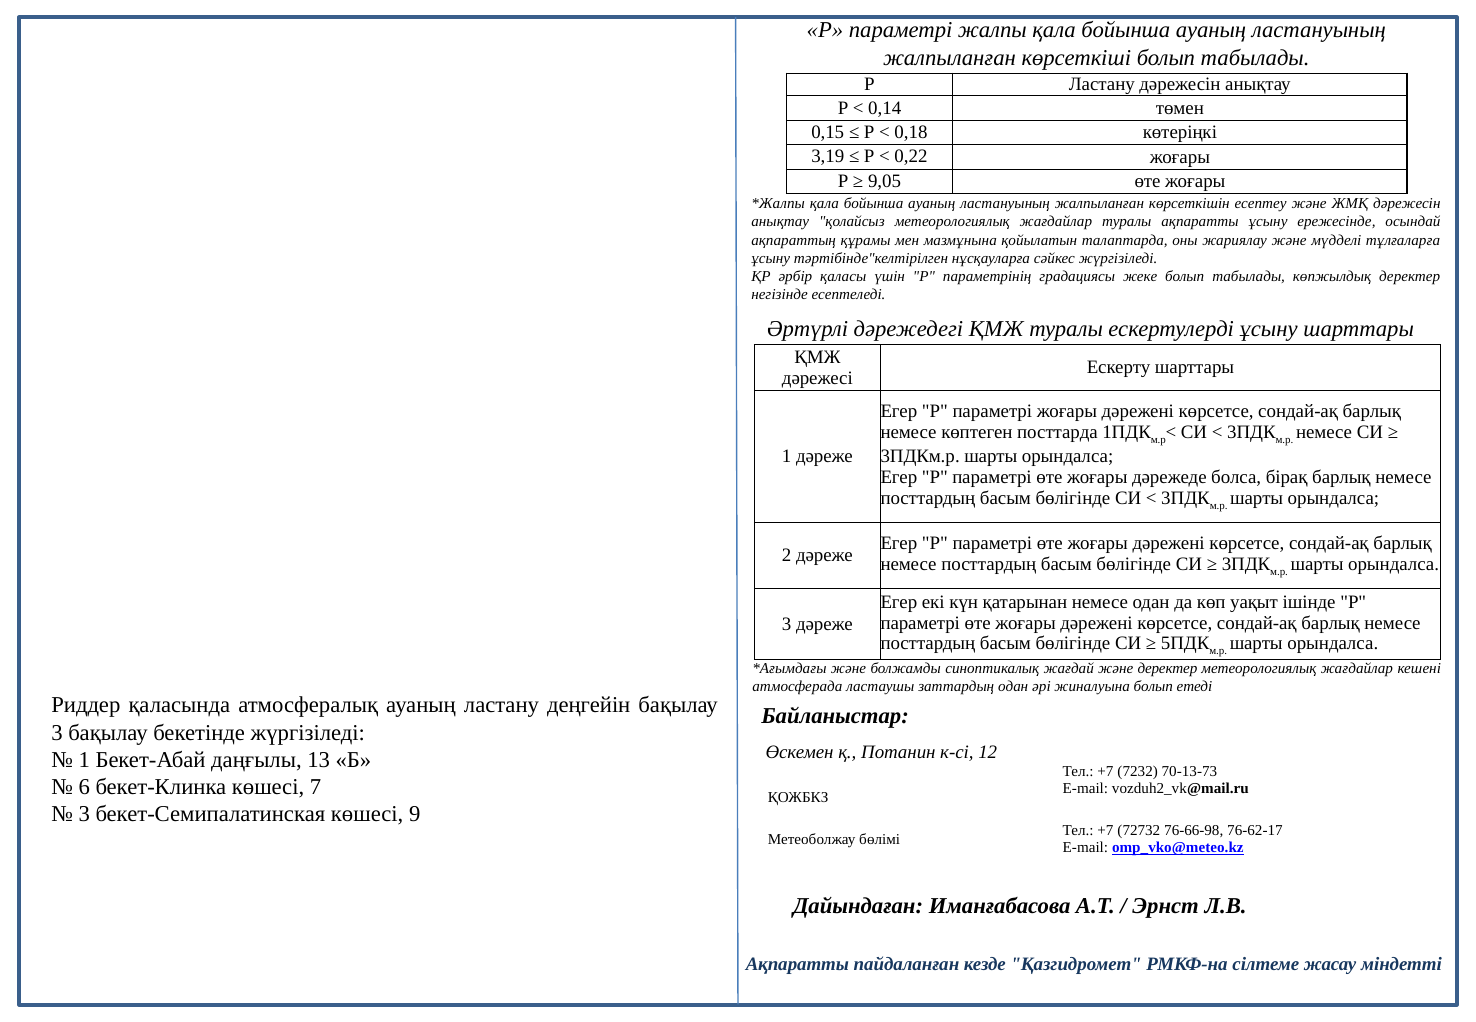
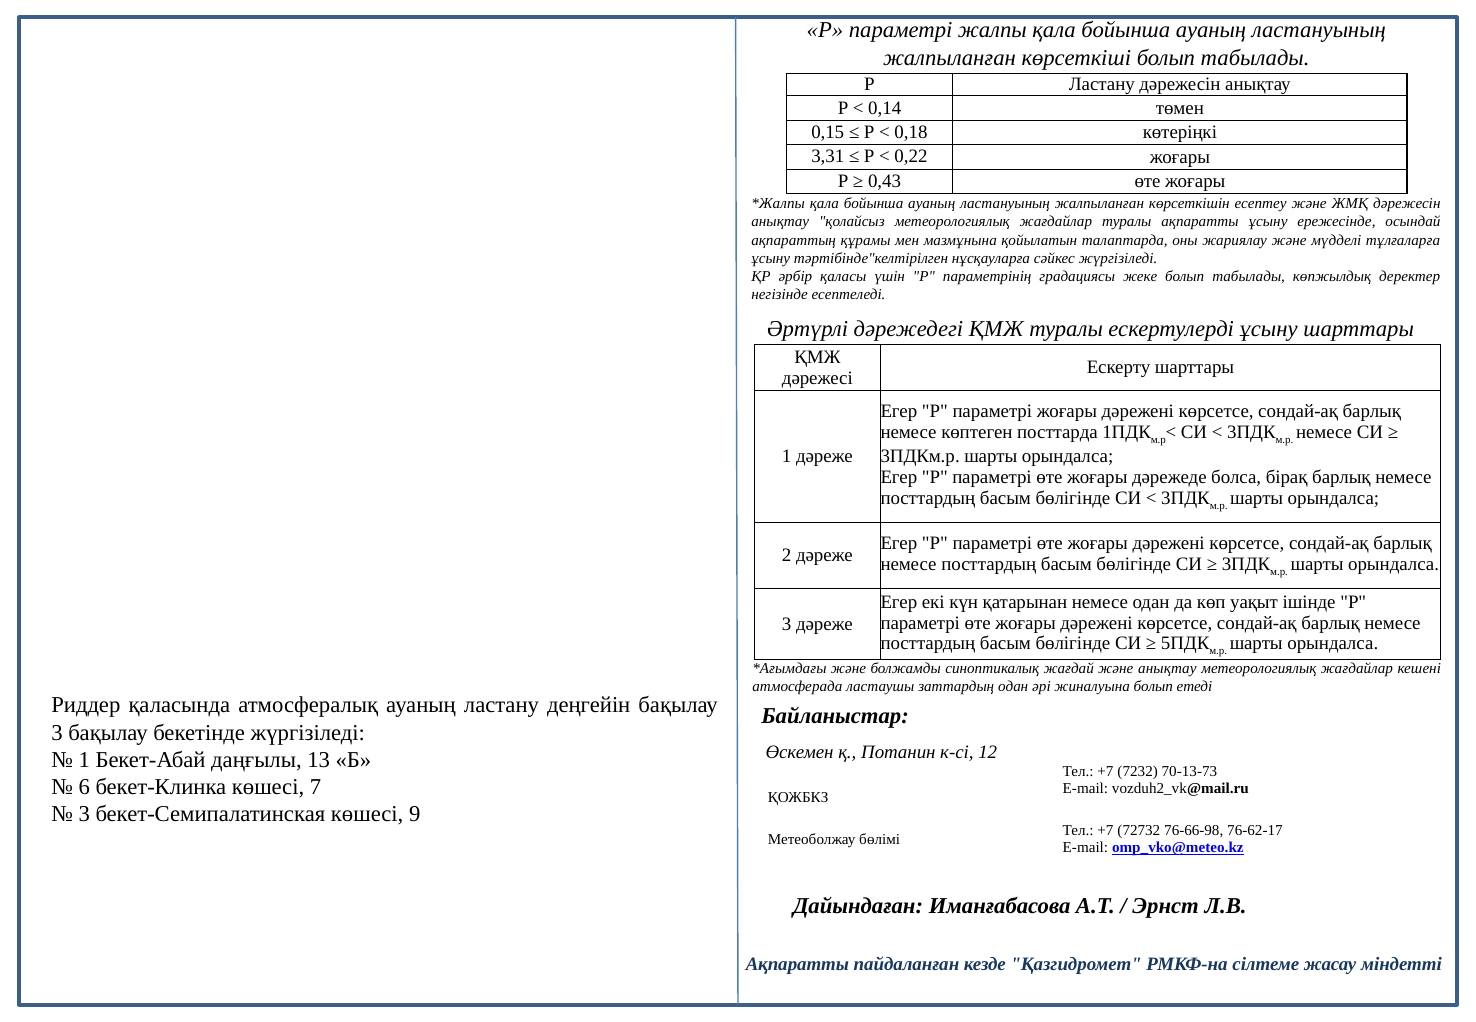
3,19: 3,19 -> 3,31 (828, 157)
9,05: 9,05 -> 0,43 (885, 181)
және деректер: деректер -> анықтау (1167, 669)
